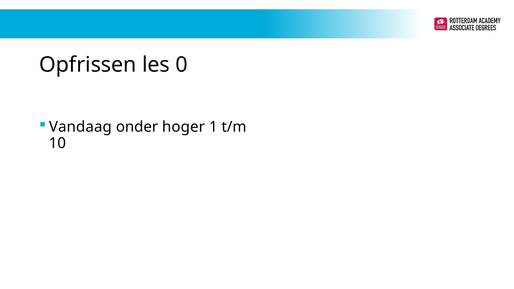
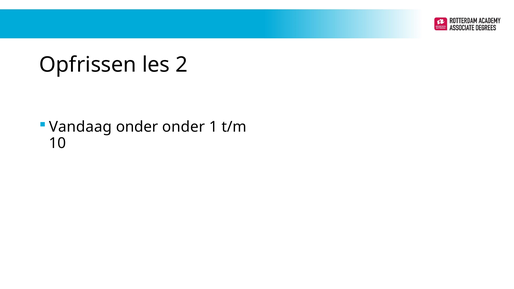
0: 0 -> 2 (181, 65)
onder hoger: hoger -> onder (183, 127)
